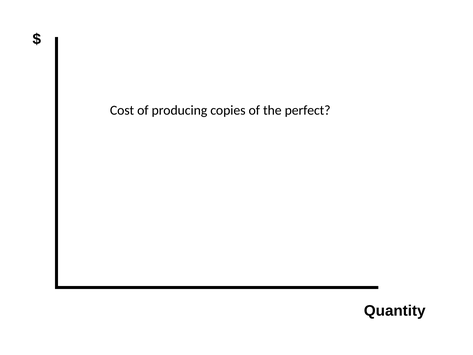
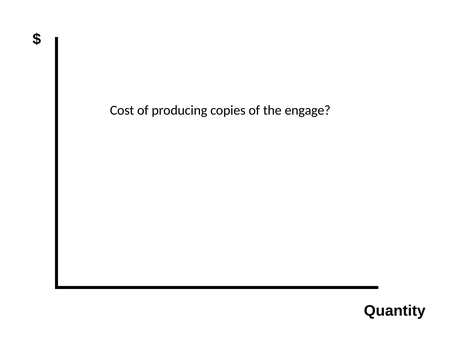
perfect: perfect -> engage (308, 110)
